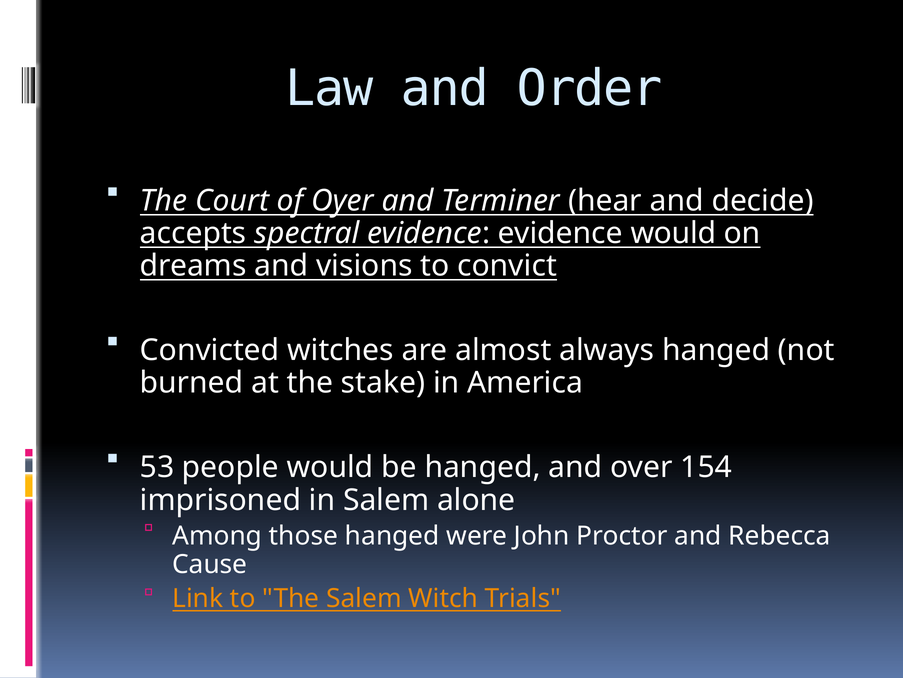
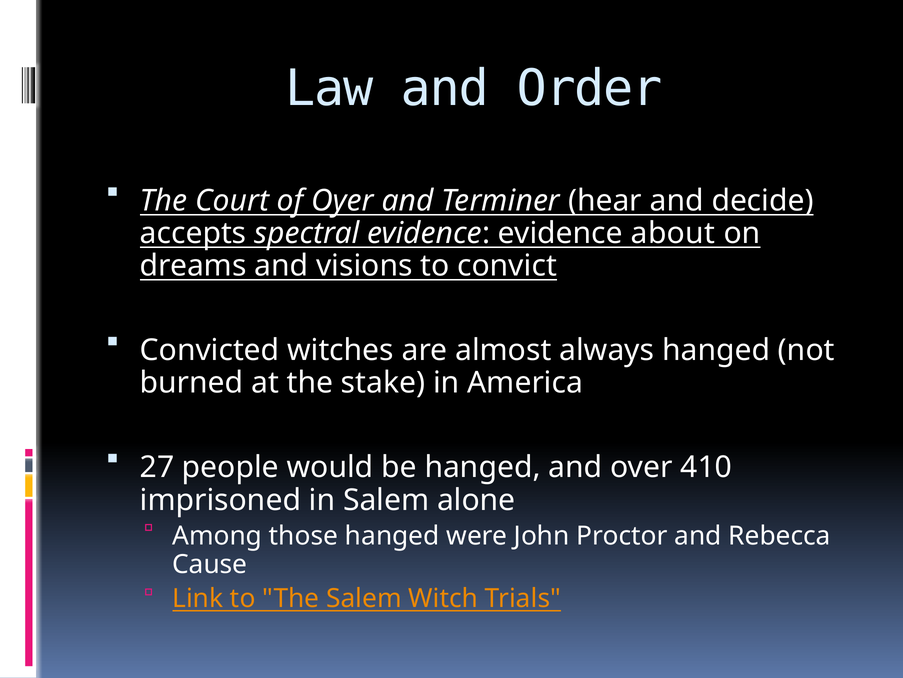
evidence would: would -> about (673, 233)
53: 53 -> 27 (157, 467)
154: 154 -> 410 (706, 467)
